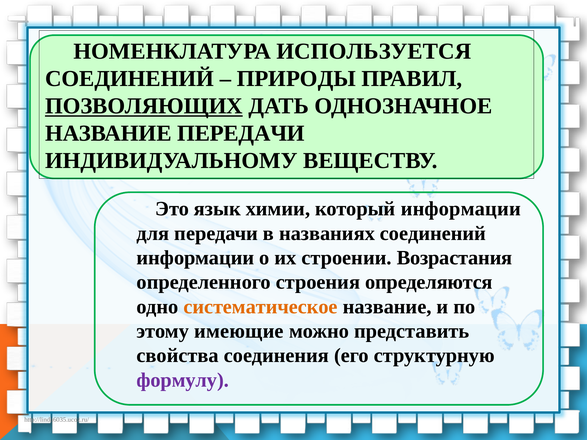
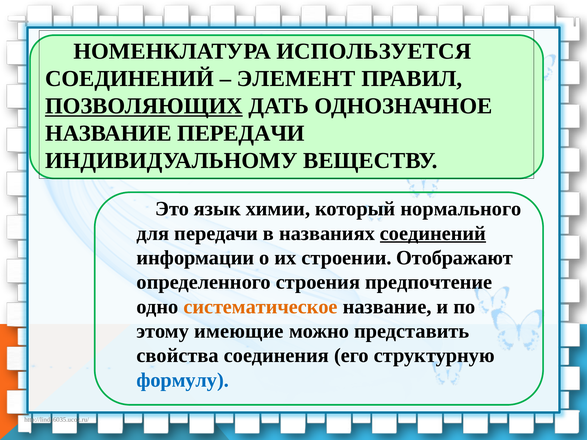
ПРИРОДЫ: ПРИРОДЫ -> ЭЛЕМЕНТ (296, 79)
который информации: информации -> нормального (461, 209)
соединений underline: none -> present (433, 233)
Возрастания: Возрастания -> Отображают (455, 258)
определяются: определяются -> предпочтение (429, 282)
формулу colour: purple -> blue (183, 380)
